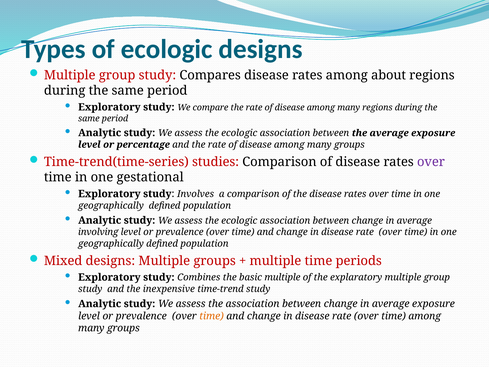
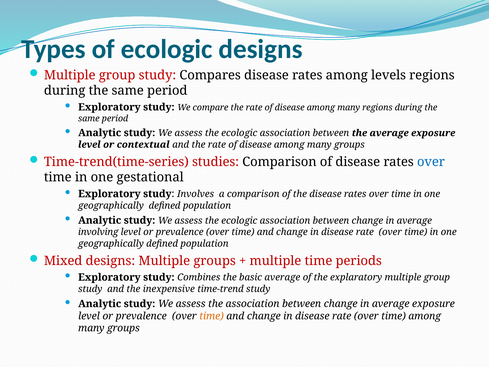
about: about -> levels (389, 75)
percentage: percentage -> contextual (143, 144)
over colour: purple -> blue (431, 162)
basic multiple: multiple -> average (282, 277)
